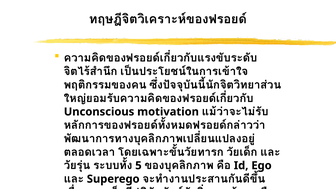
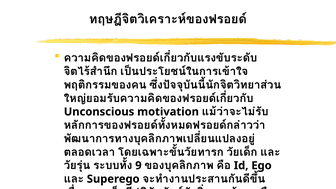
5: 5 -> 9 (138, 166)
